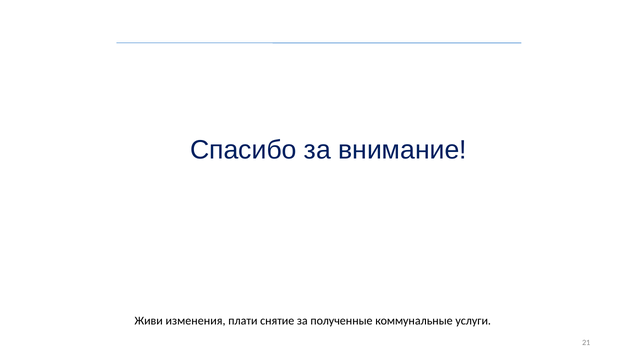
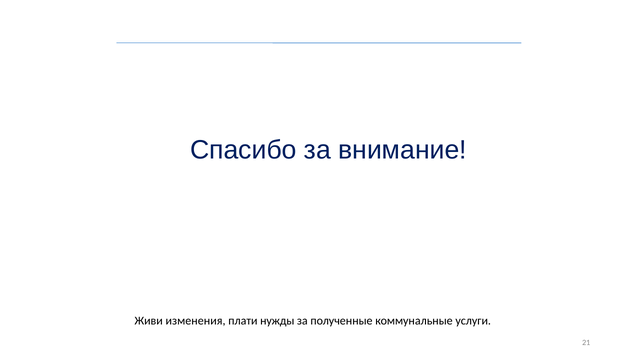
снятие: снятие -> нужды (277, 321)
